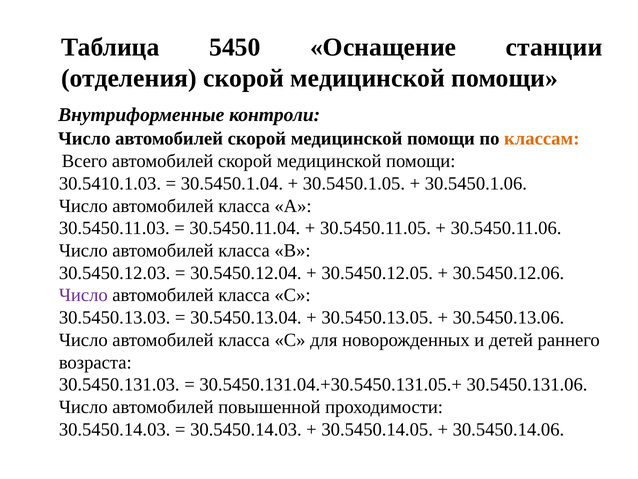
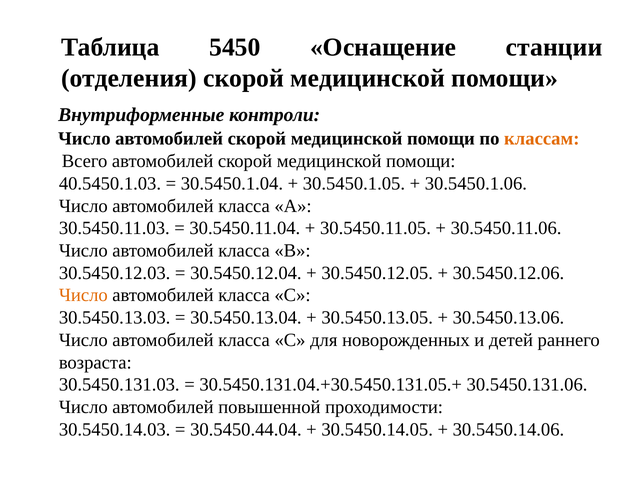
30.5410.1.03: 30.5410.1.03 -> 40.5450.1.03 (110, 183)
Число colour: purple -> orange (83, 295)
30.5450.14.03: 30.5450.14.03 -> 30.5450.44.04 (246, 429)
